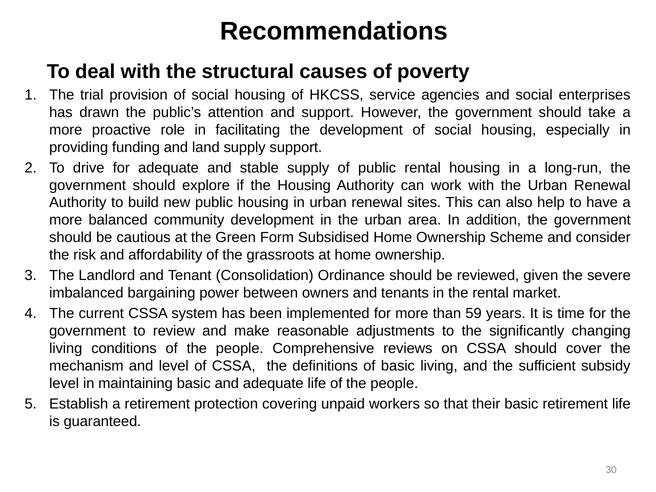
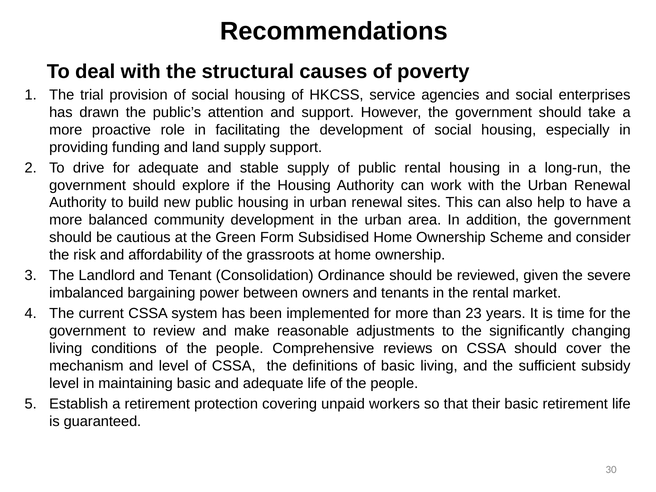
59: 59 -> 23 (474, 313)
